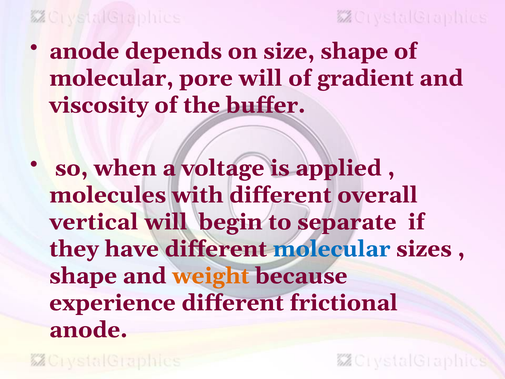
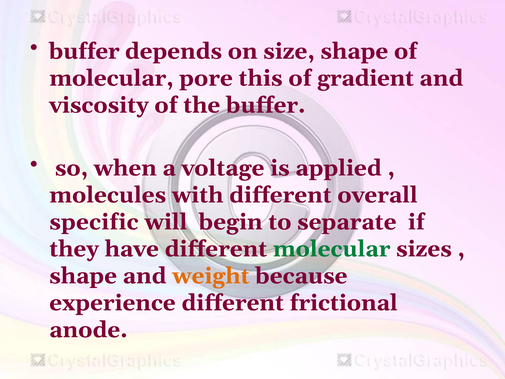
anode: anode -> buffer (84, 51)
pore will: will -> this (261, 78)
vertical: vertical -> specific (94, 222)
molecular colour: blue -> green (332, 249)
